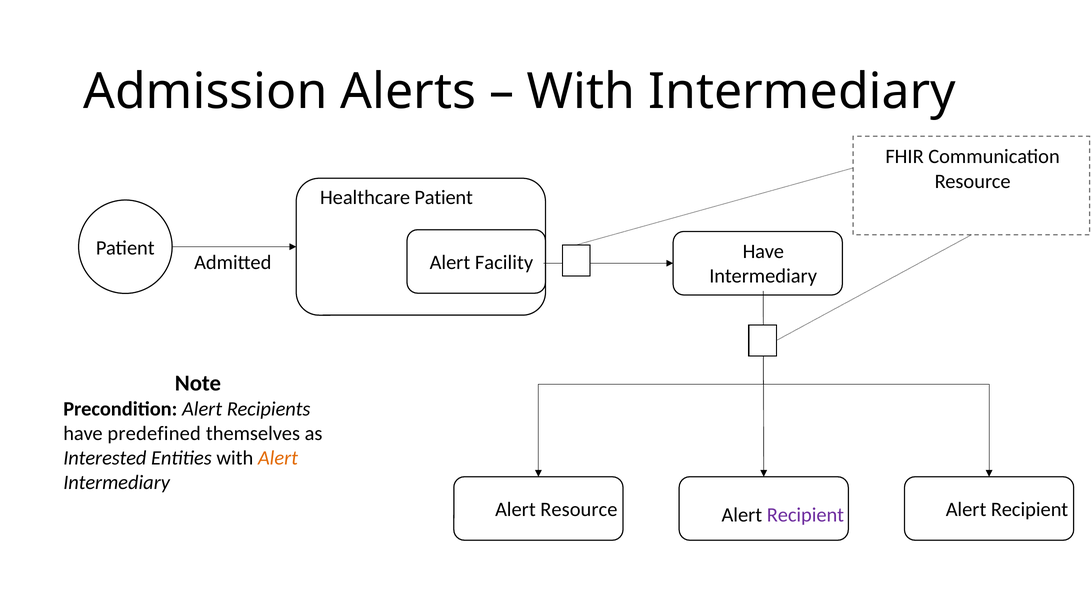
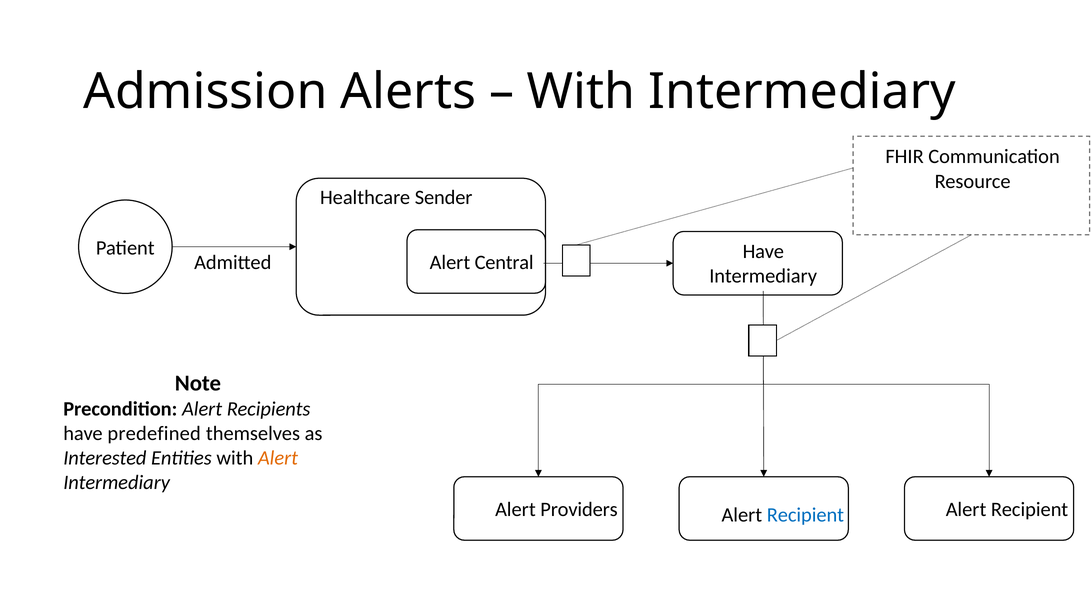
Healthcare Patient: Patient -> Sender (444, 198)
Facility: Facility -> Central (504, 263)
Alert Resource: Resource -> Providers (579, 510)
Recipient colour: purple -> blue (805, 516)
